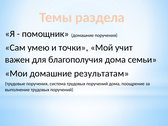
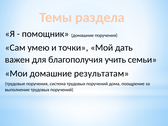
учит: учит -> дать (124, 48)
благополучия дома: дома -> учить (115, 60)
